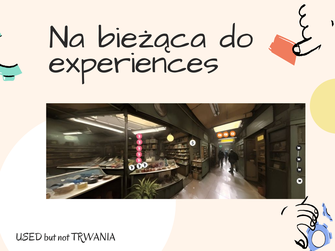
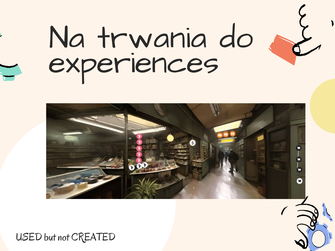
bieżąca: bieżąca -> trwania (152, 37)
TRWANIA: TRWANIA -> CREATED (93, 237)
